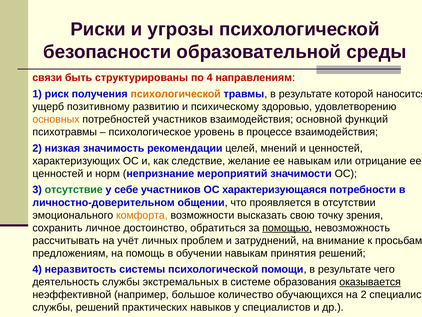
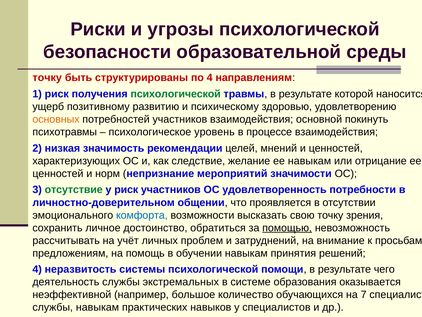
связи: связи -> точку (47, 78)
психологической colour: orange -> green (176, 94)
функций: функций -> покинуть (367, 119)
у себе: себе -> риск (126, 190)
характеризующаяся: характеризующаяся -> удовлетворенность (275, 190)
комфорта colour: orange -> blue (142, 215)
оказывается underline: present -> none (370, 282)
на 2: 2 -> 7 (364, 294)
службы решений: решений -> навыкам (97, 307)
